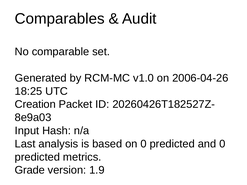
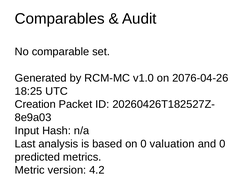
2006-04-26: 2006-04-26 -> 2076-04-26 (200, 78)
on 0 predicted: predicted -> valuation (172, 144)
Grade: Grade -> Metric (30, 170)
1.9: 1.9 -> 4.2 (97, 170)
